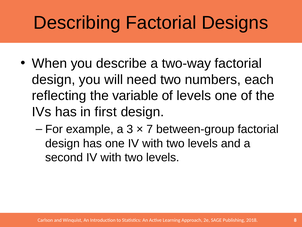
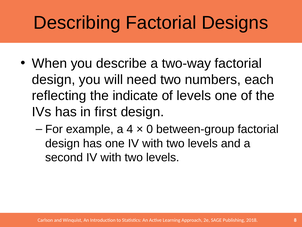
variable: variable -> indicate (135, 96)
3: 3 -> 4 (130, 129)
7: 7 -> 0 (150, 129)
